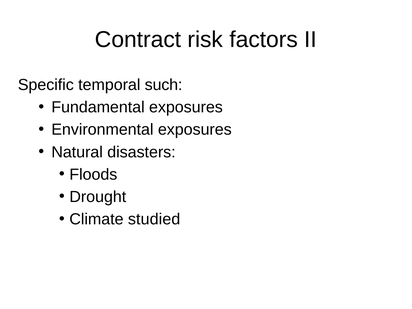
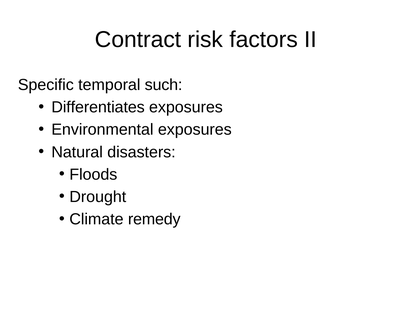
Fundamental: Fundamental -> Differentiates (98, 107)
studied: studied -> remedy (154, 219)
